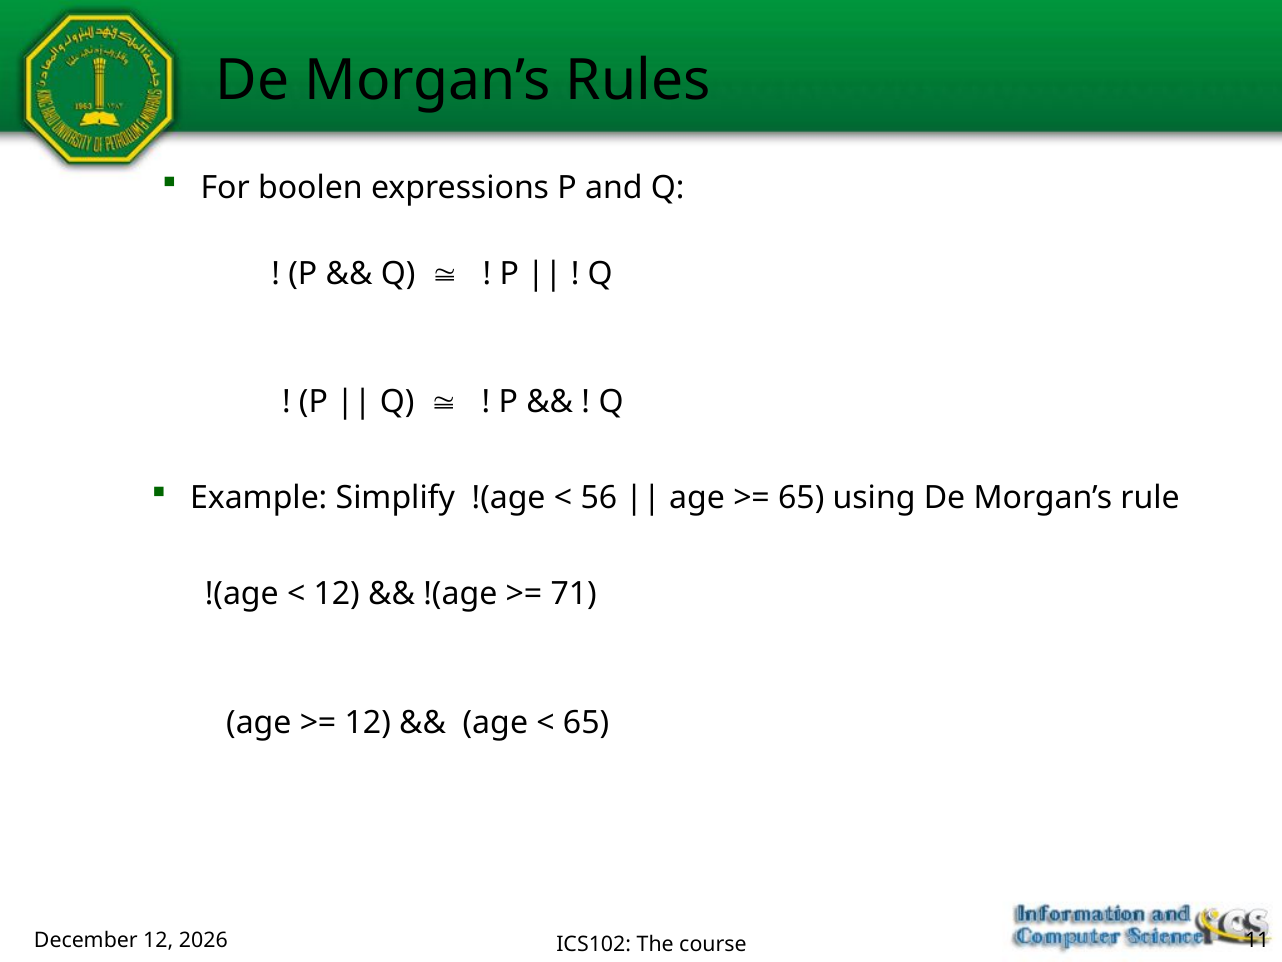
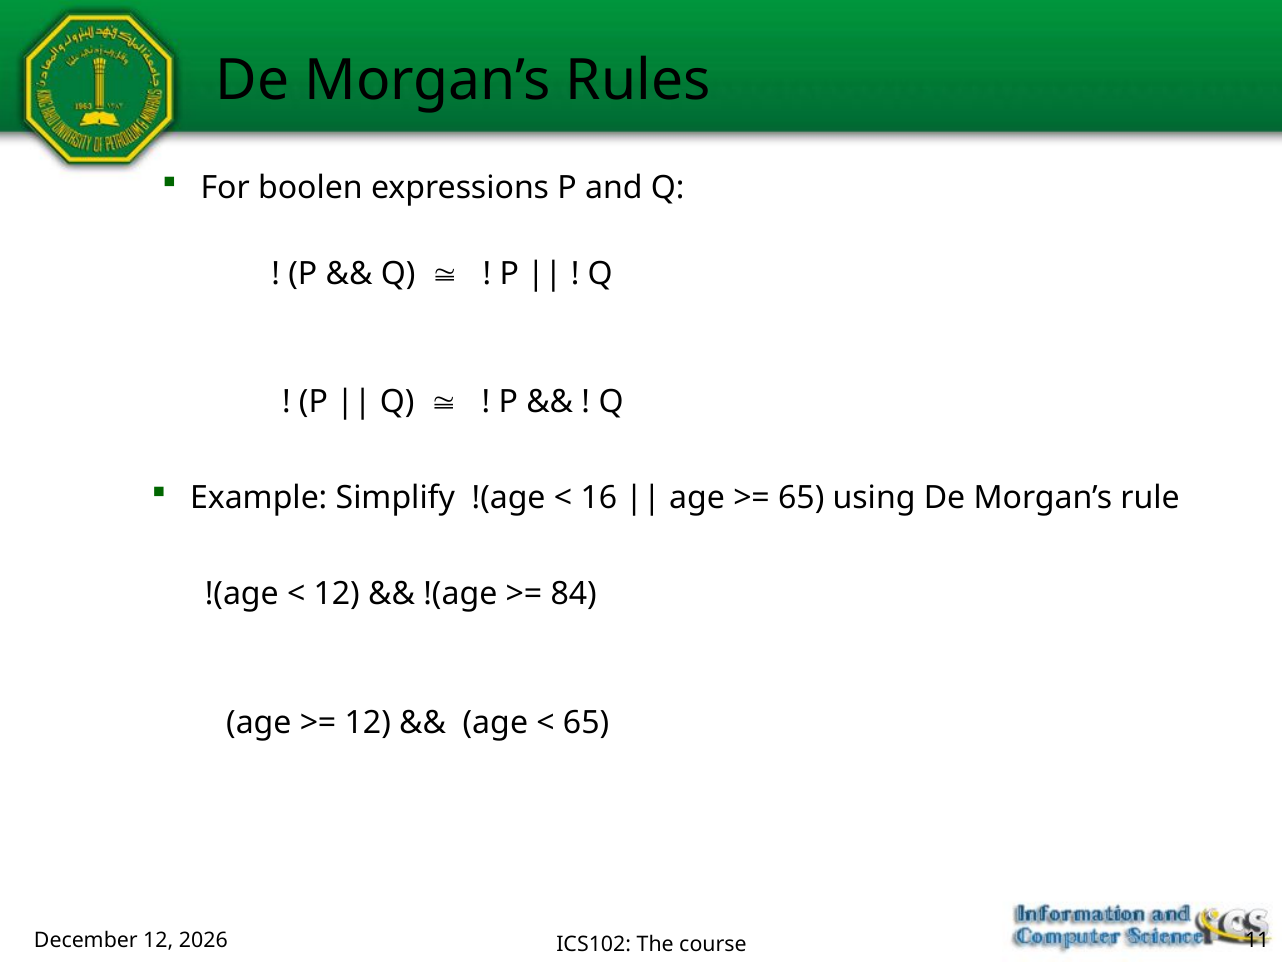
56: 56 -> 16 (599, 498)
71: 71 -> 84 (574, 594)
